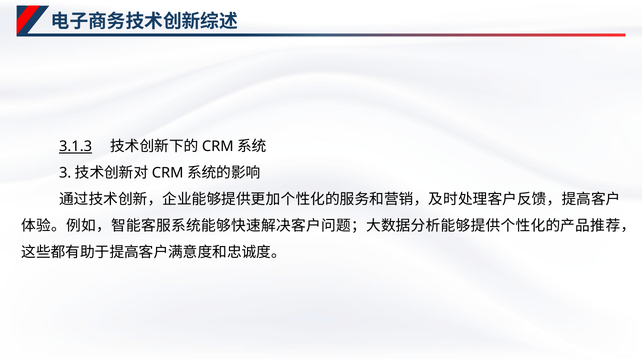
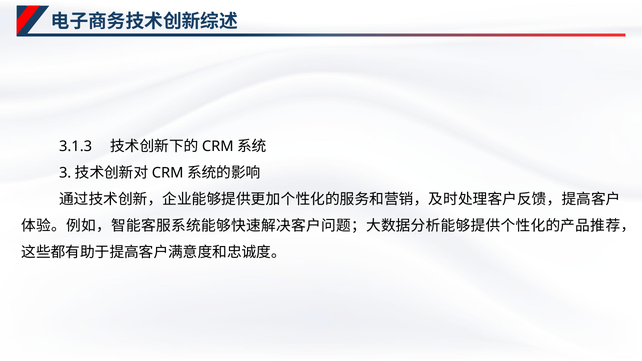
3.1.3 underline: present -> none (76, 147)
